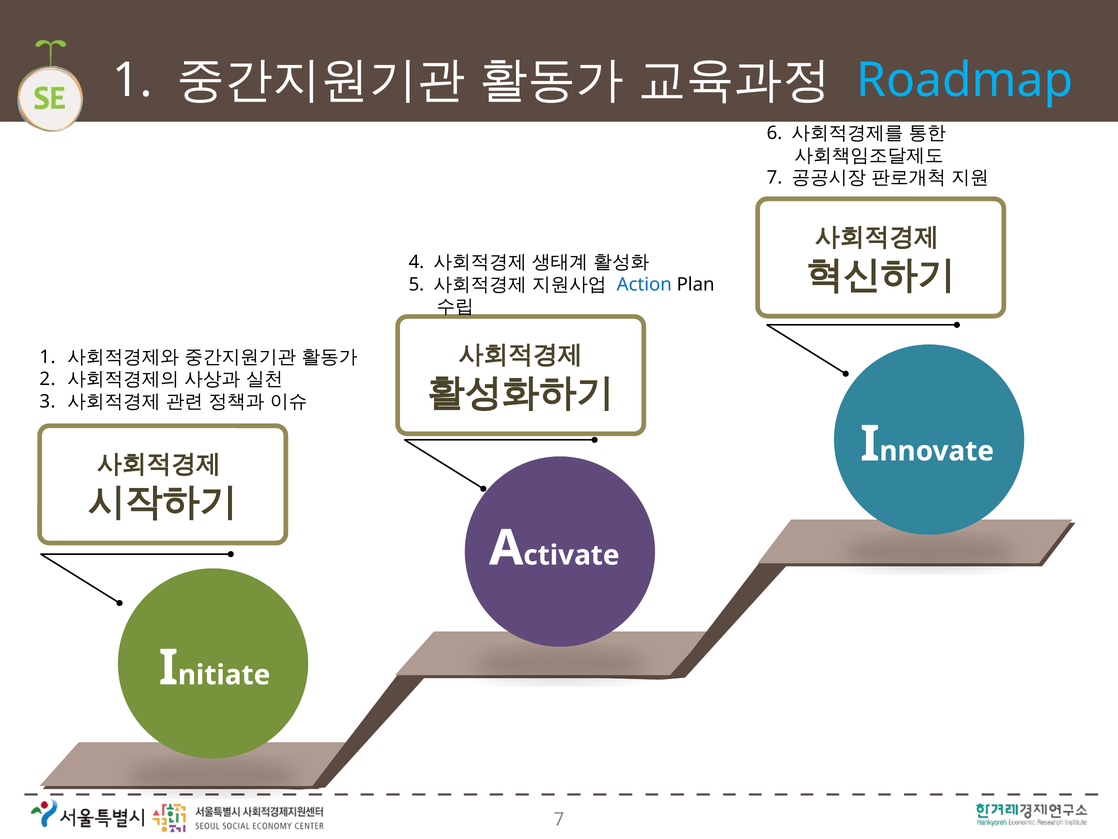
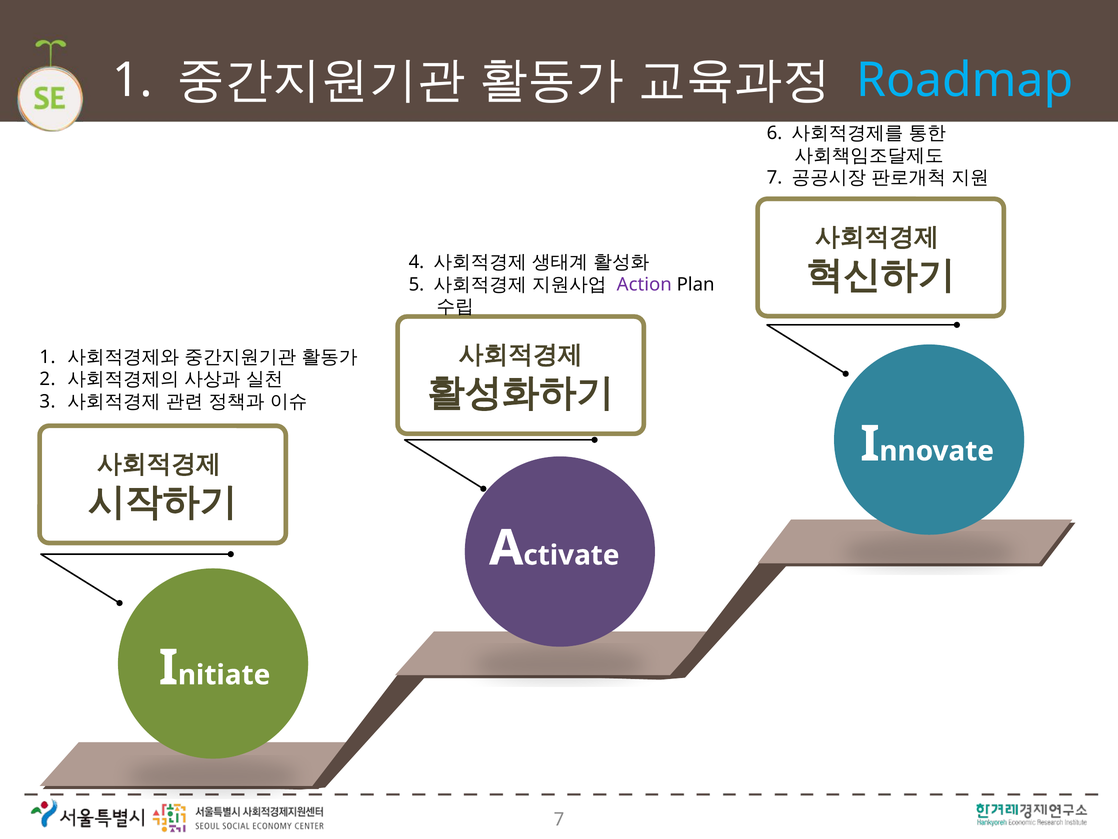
Action colour: blue -> purple (644, 284)
